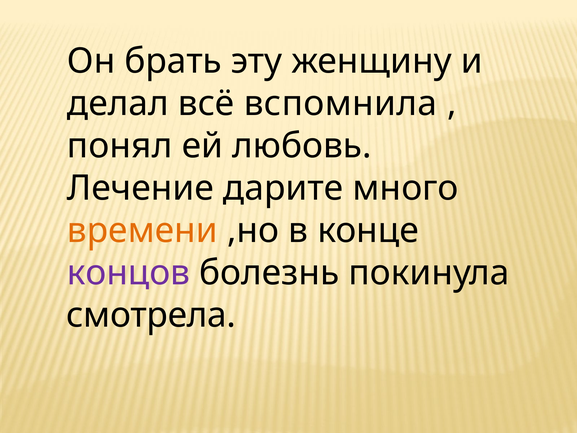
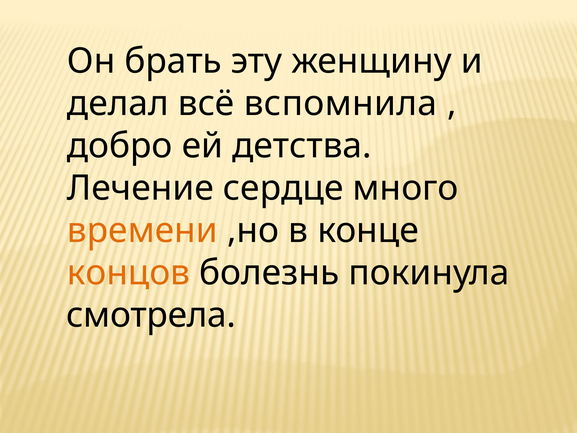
понял: понял -> добро (120, 146)
любовь: любовь -> детства (302, 146)
дарите: дарите -> сердце (283, 188)
концов colour: purple -> orange (129, 273)
